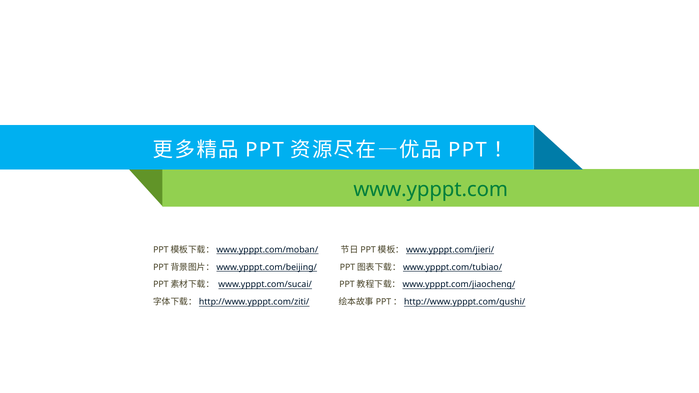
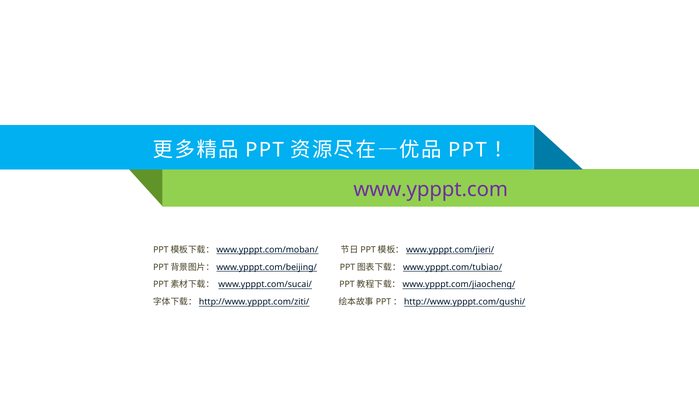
www.ypppt.com colour: green -> purple (431, 189)
